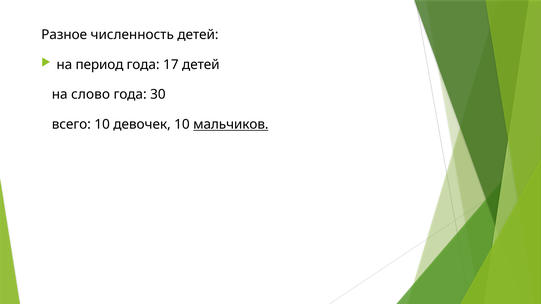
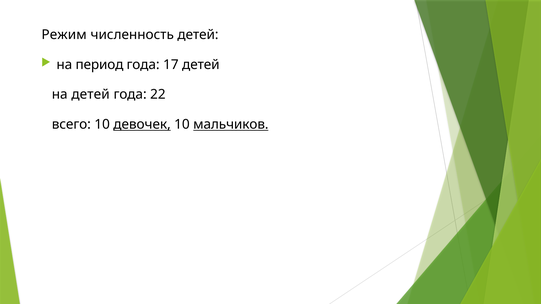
Разное: Разное -> Режим (64, 35)
на слово: слово -> детей (91, 95)
30: 30 -> 22 (158, 95)
девочек underline: none -> present (142, 125)
